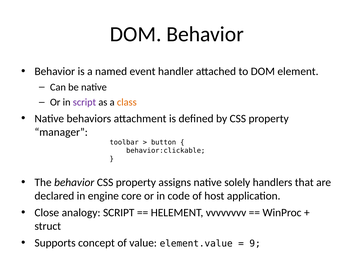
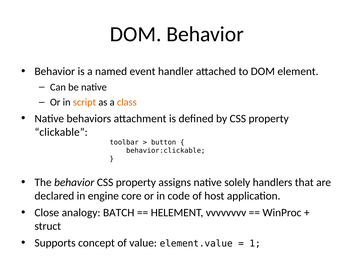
script colour: purple -> orange (84, 102)
manager: manager -> clickable (61, 132)
analogy SCRIPT: SCRIPT -> BATCH (119, 212)
9: 9 -> 1 (255, 243)
